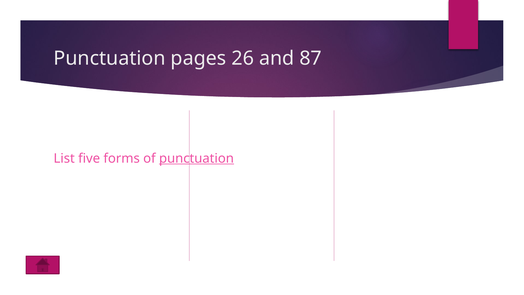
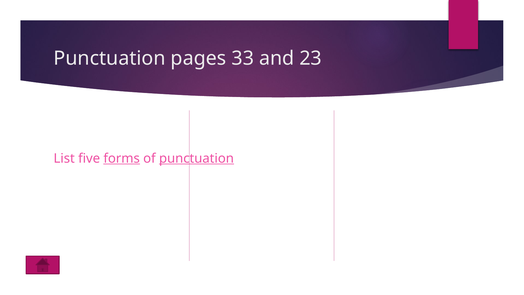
26: 26 -> 33 (243, 58)
87: 87 -> 23 (311, 58)
forms underline: none -> present (122, 158)
